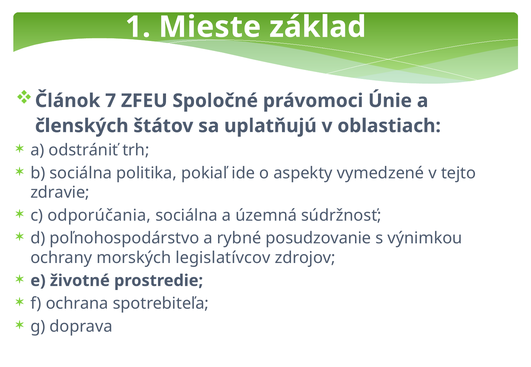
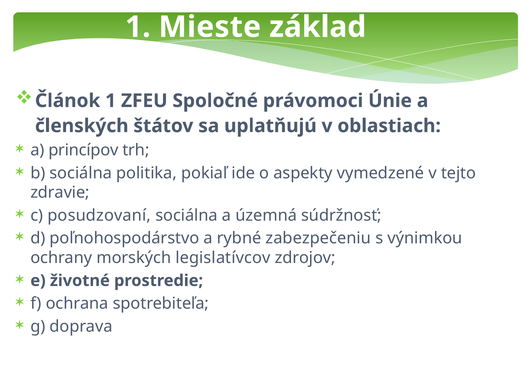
Článok 7: 7 -> 1 (111, 101)
odstrániť: odstrániť -> princípov (83, 150)
odporúčania: odporúčania -> posudzovaní (99, 216)
posudzovanie: posudzovanie -> zabezpečeniu (318, 239)
